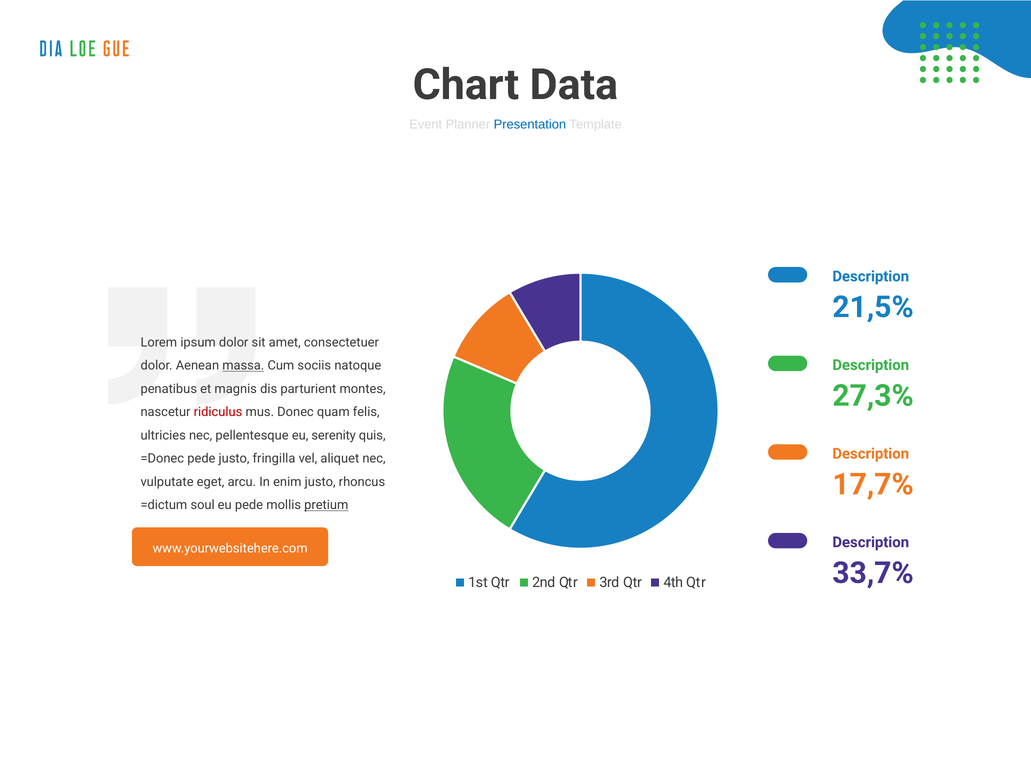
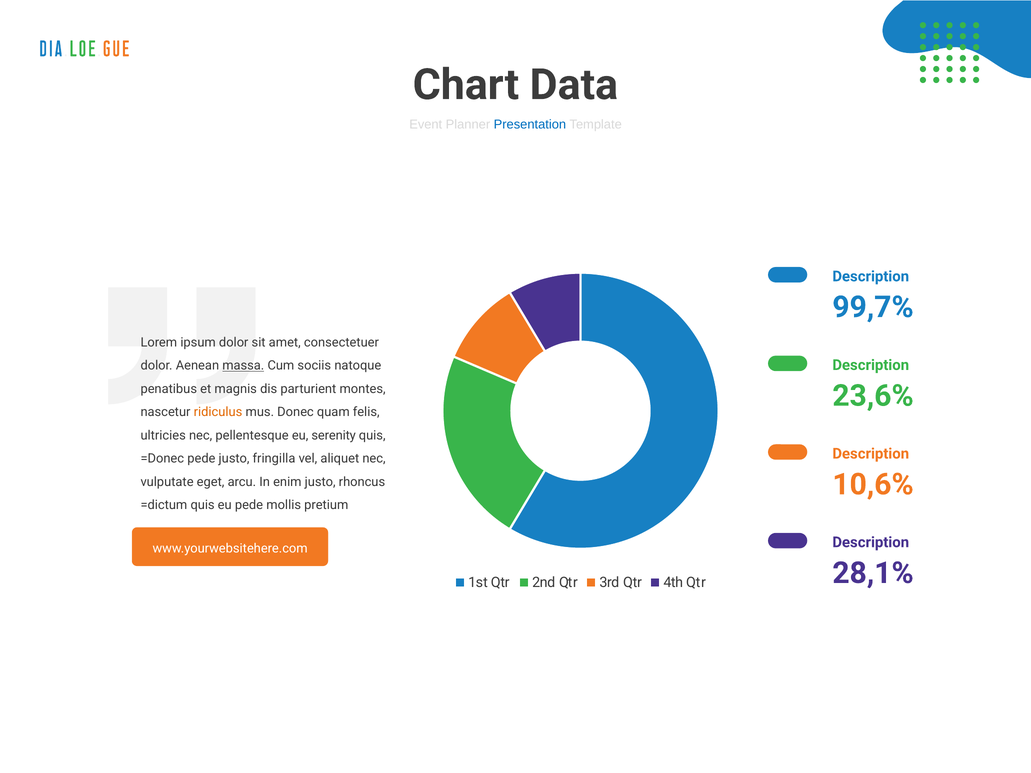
21,5%: 21,5% -> 99,7% (873, 307)
27,3%: 27,3% -> 23,6% (873, 396)
ridiculus colour: red -> orange (218, 412)
17,7%: 17,7% -> 10,6% (873, 485)
=dictum soul: soul -> quis (203, 505)
pretium underline: present -> none (326, 505)
33,7%: 33,7% -> 28,1% (873, 573)
